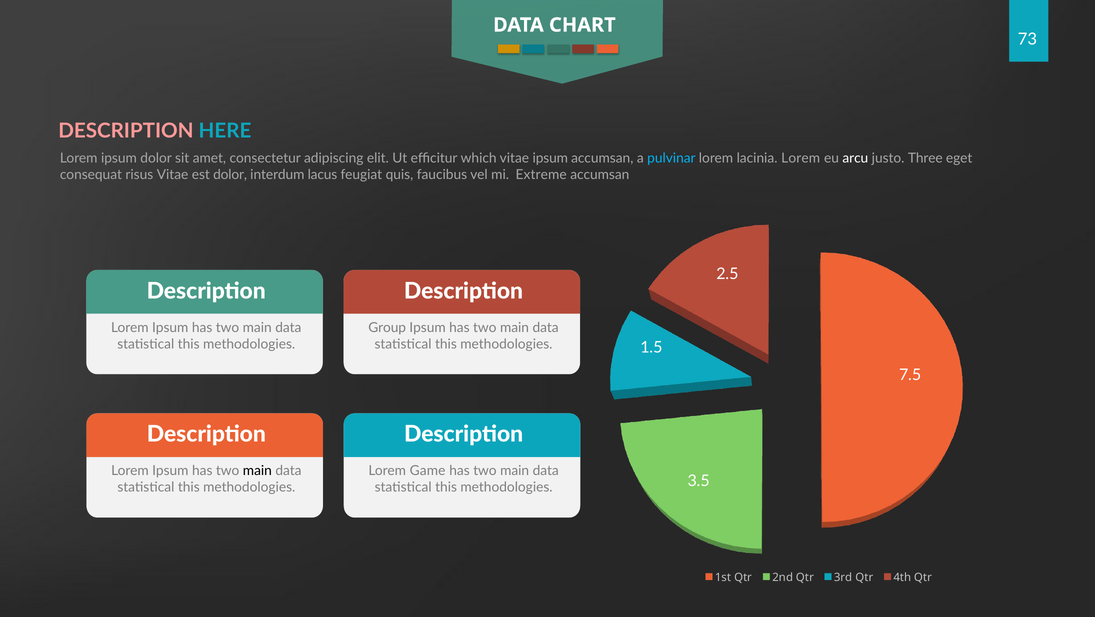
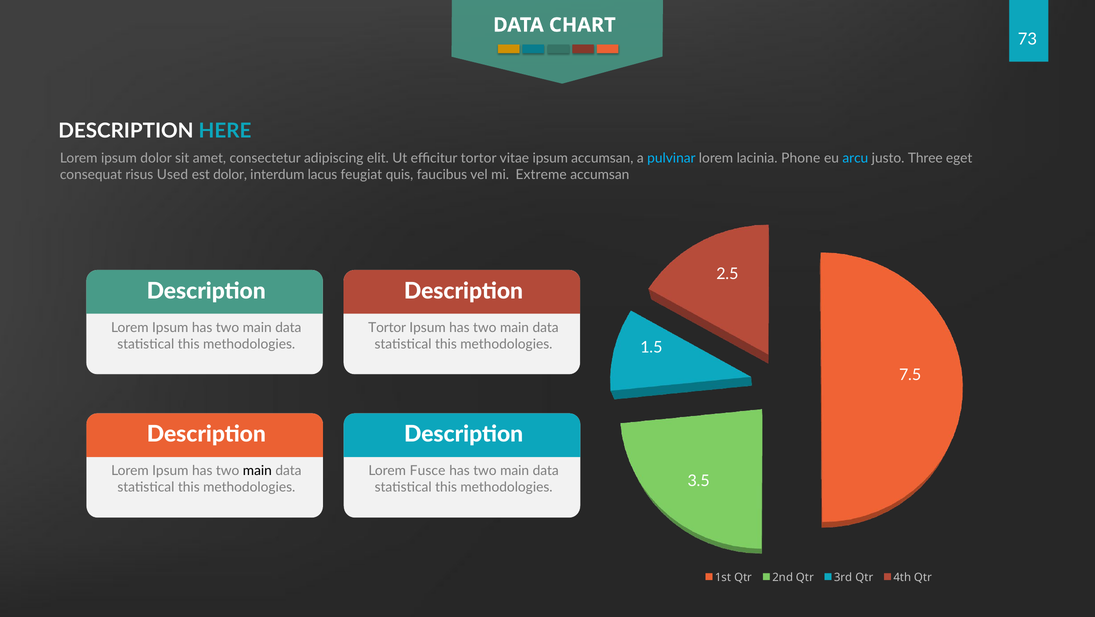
DESCRIPTION colour: pink -> white (126, 131)
efficitur which: which -> tortor (479, 158)
lacinia Lorem: Lorem -> Phone (801, 158)
arcu colour: white -> light blue (855, 158)
risus Vitae: Vitae -> Used (172, 175)
Group: Group -> Tortor (387, 328)
Game: Game -> Fusce (428, 471)
